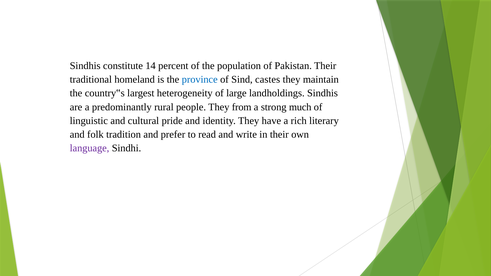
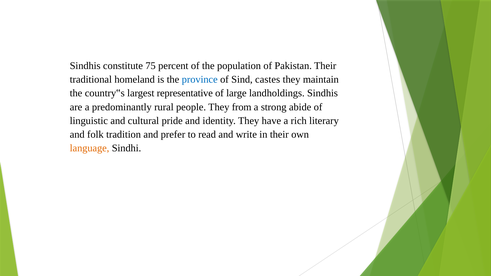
14: 14 -> 75 (151, 66)
heterogeneity: heterogeneity -> representative (185, 93)
much: much -> abide (300, 107)
language colour: purple -> orange (90, 148)
